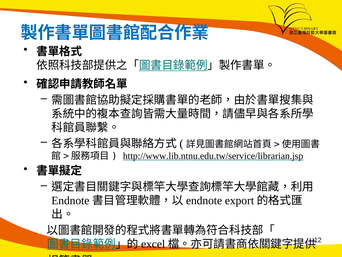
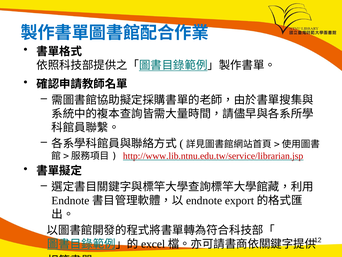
http://www.lib.ntnu.edu.tw/service/librarian.jsp colour: black -> red (213, 156)
